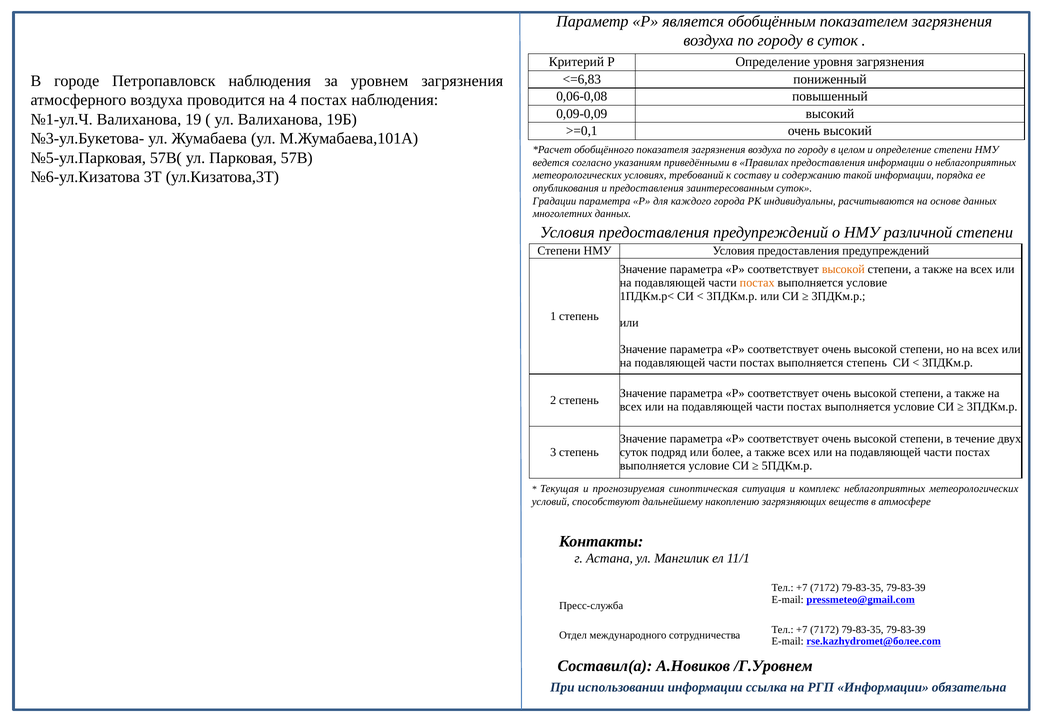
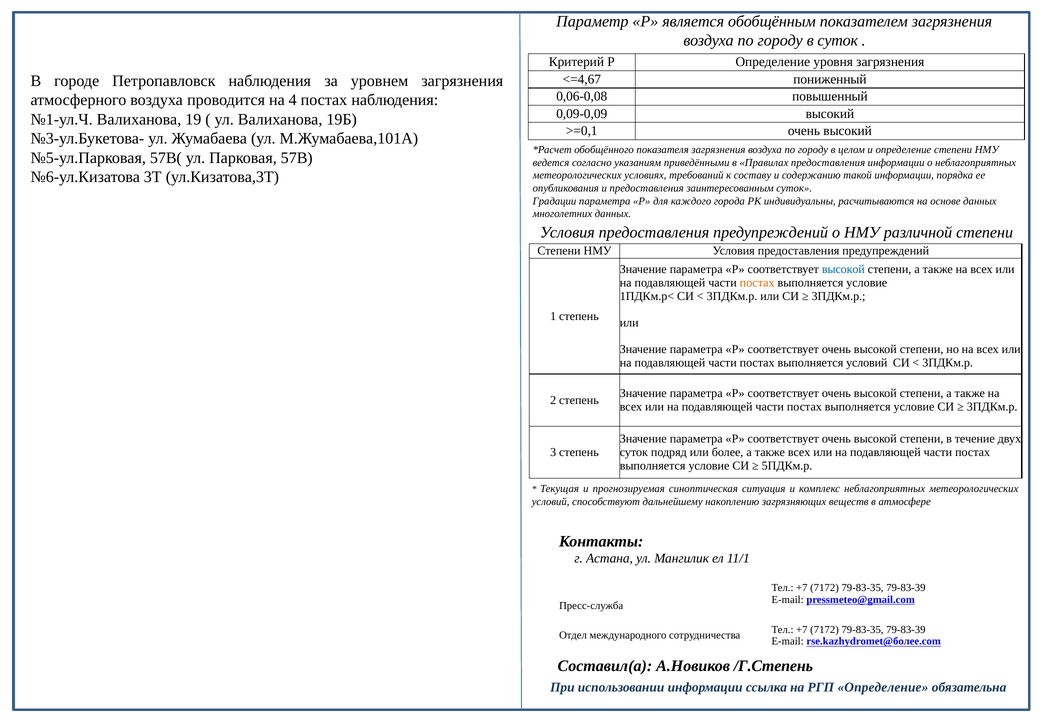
<=6,83: <=6,83 -> <=4,67 (582, 79)
высокой colour: orange -> blue (843, 269)
выполняется степень: степень -> условий (867, 363)
/Г.Уровнем: /Г.Уровнем -> /Г.Степень (773, 666)
РГП Информации: Информации -> Определение (883, 688)
